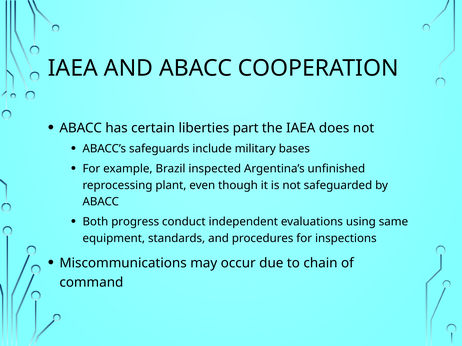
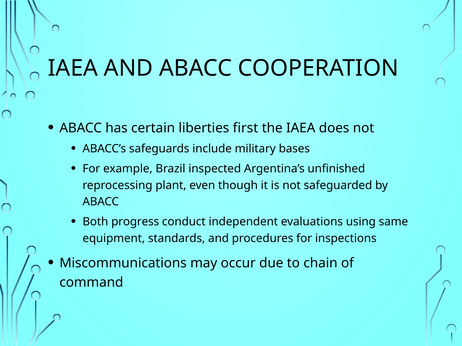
part: part -> first (246, 128)
